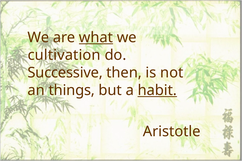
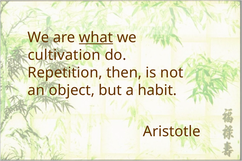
Successive: Successive -> Repetition (65, 72)
things: things -> object (72, 90)
habit underline: present -> none (157, 90)
